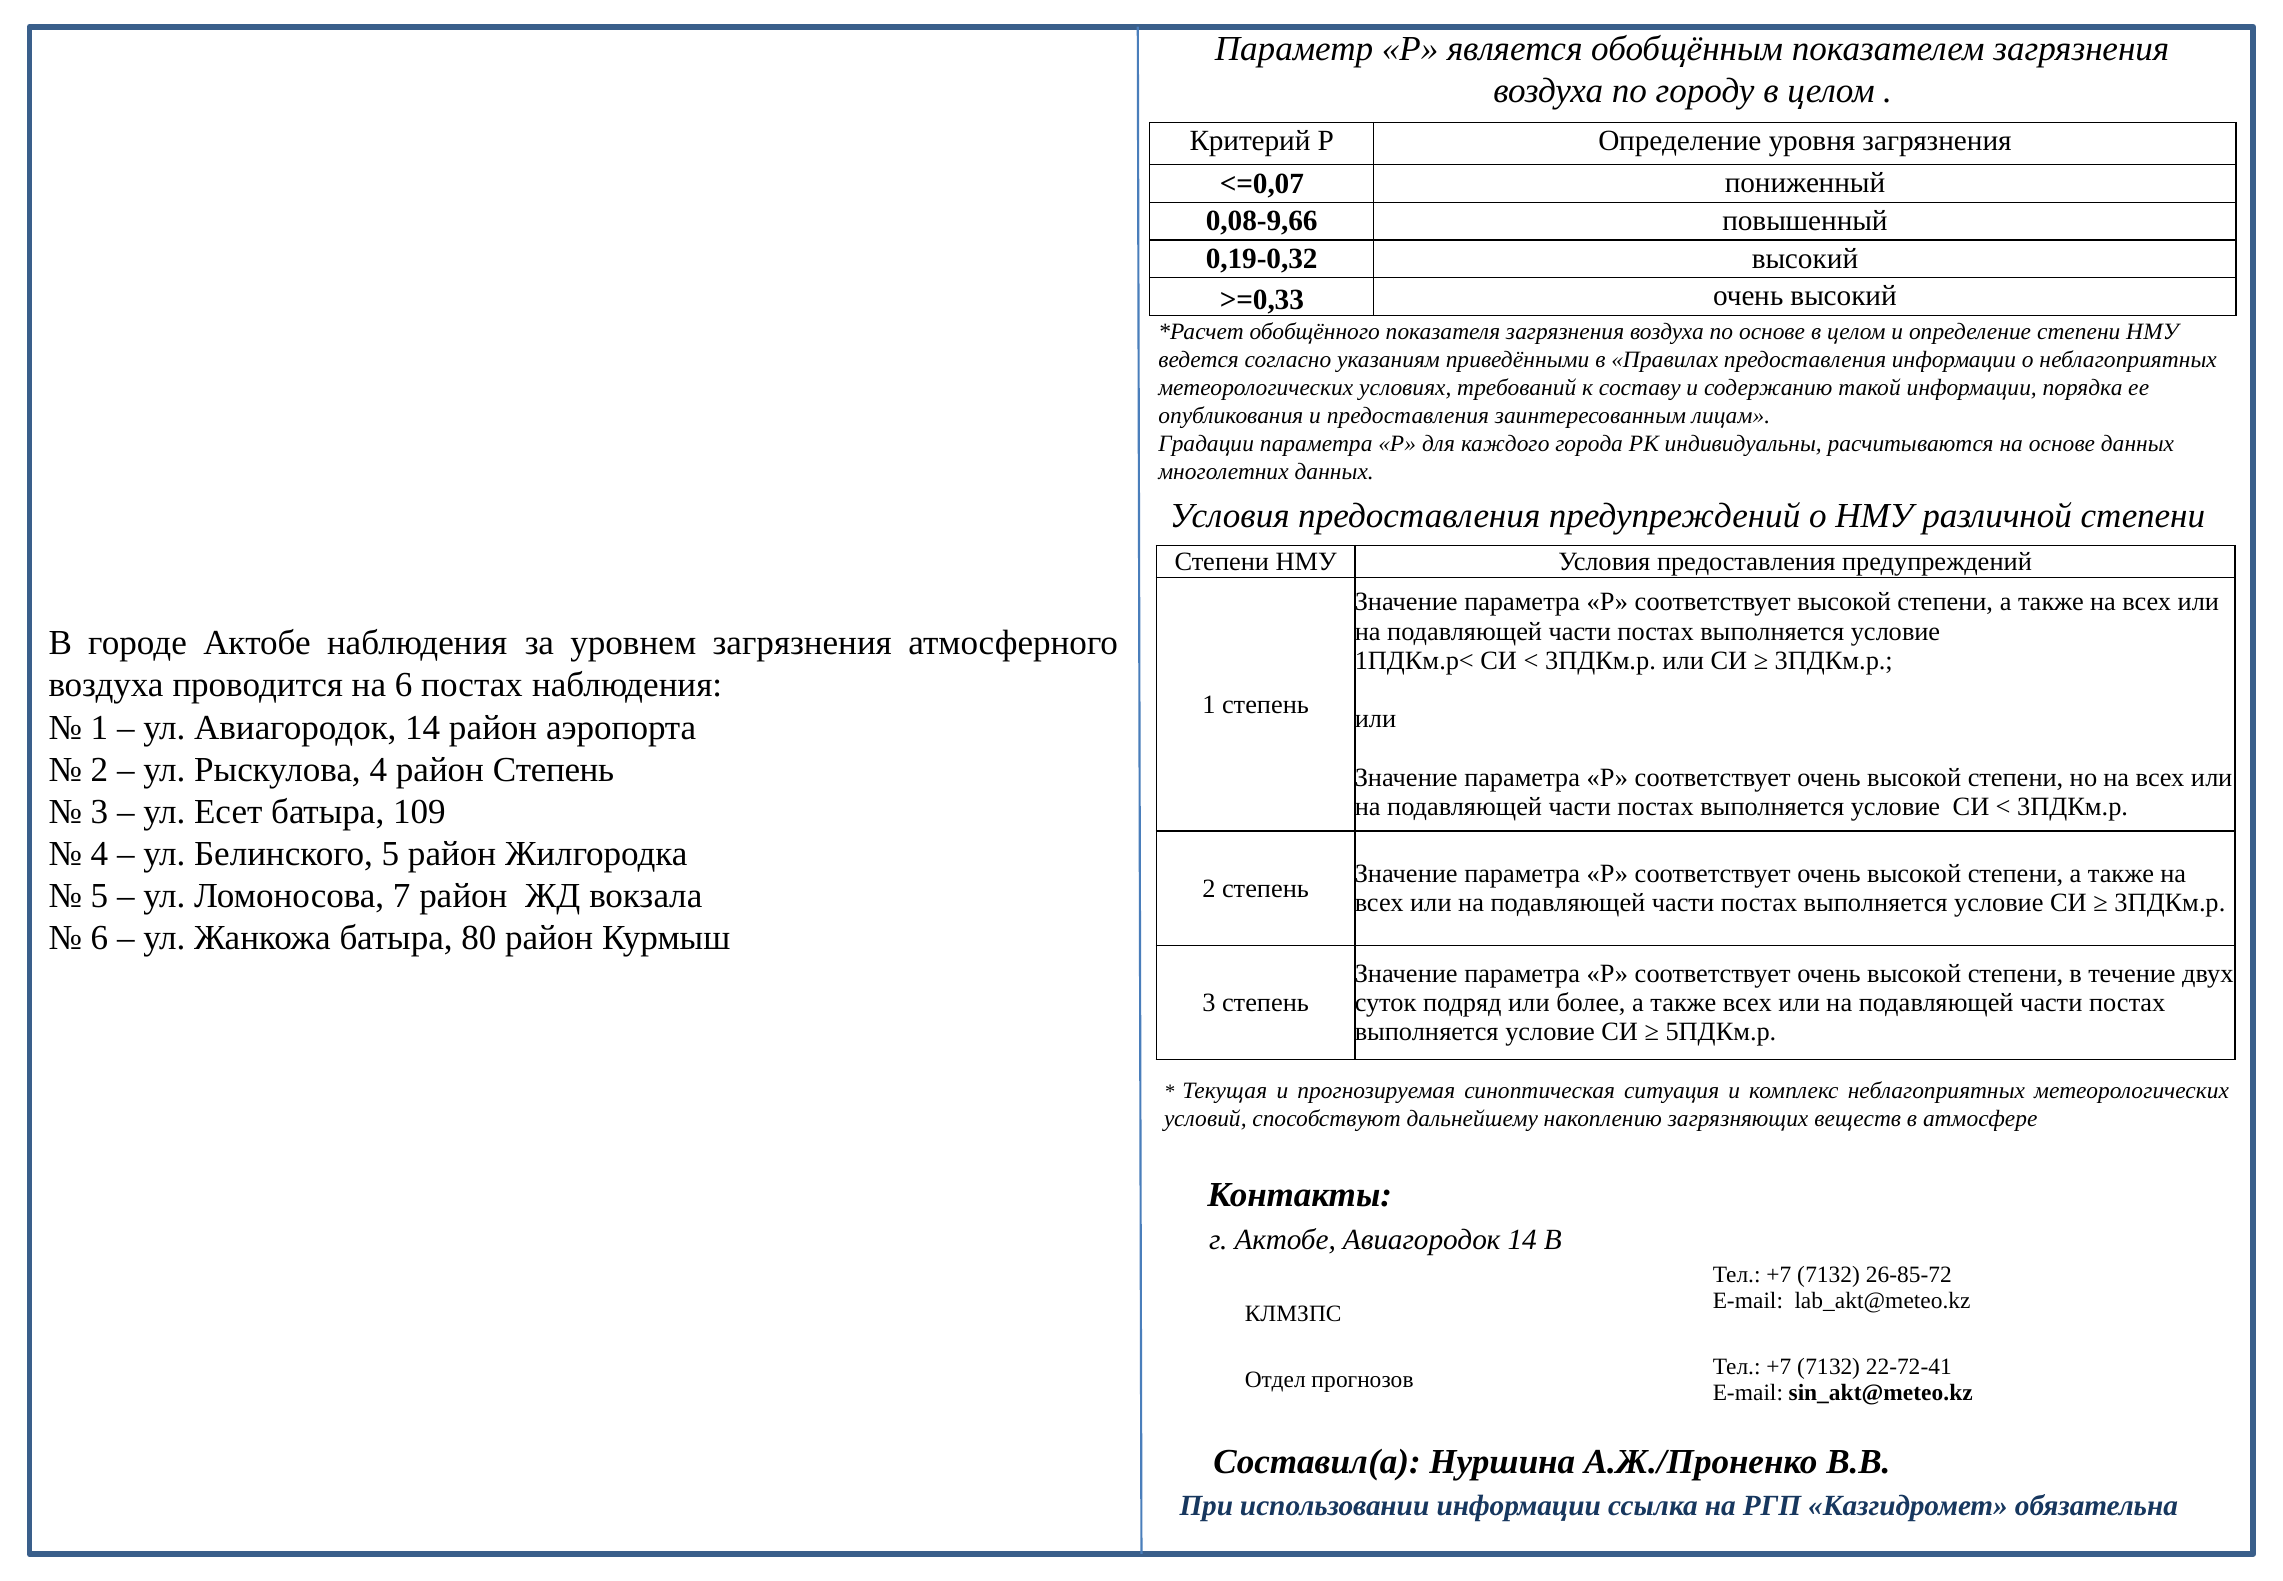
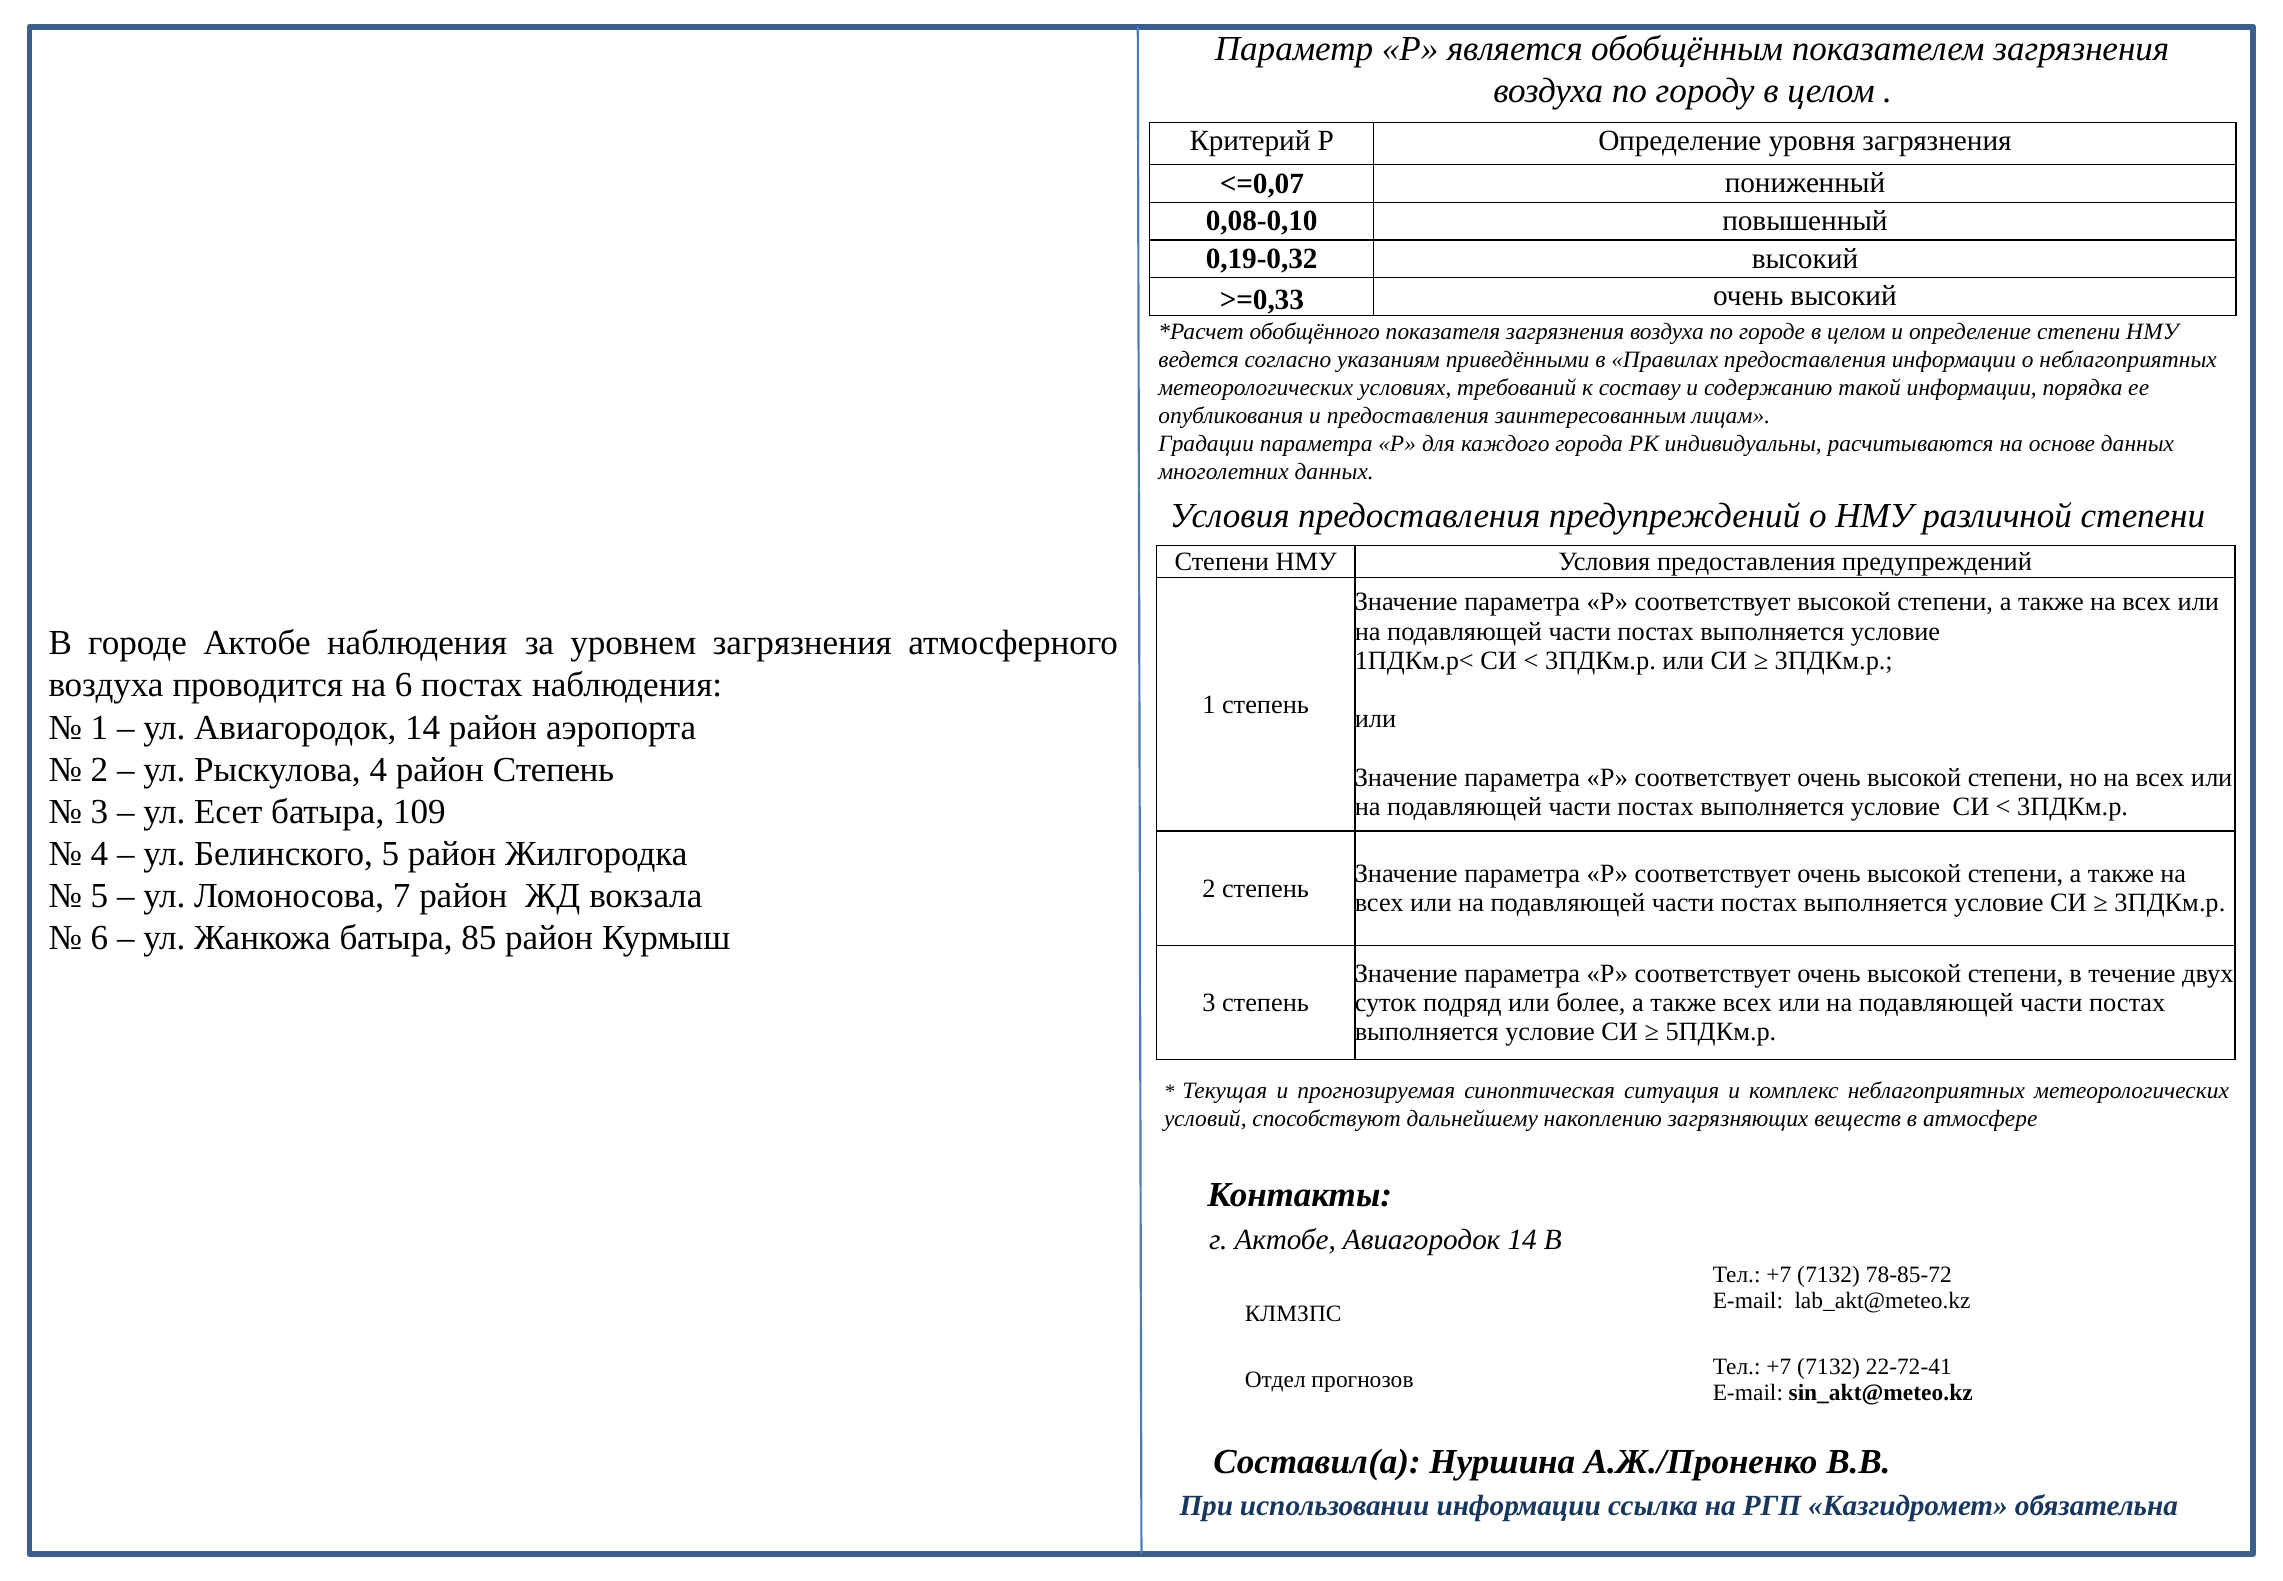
0,08-9,66: 0,08-9,66 -> 0,08-0,10 (1262, 221)
по основе: основе -> городе (1772, 331)
80: 80 -> 85 (479, 938)
26-85-72: 26-85-72 -> 78-85-72 (1909, 1275)
